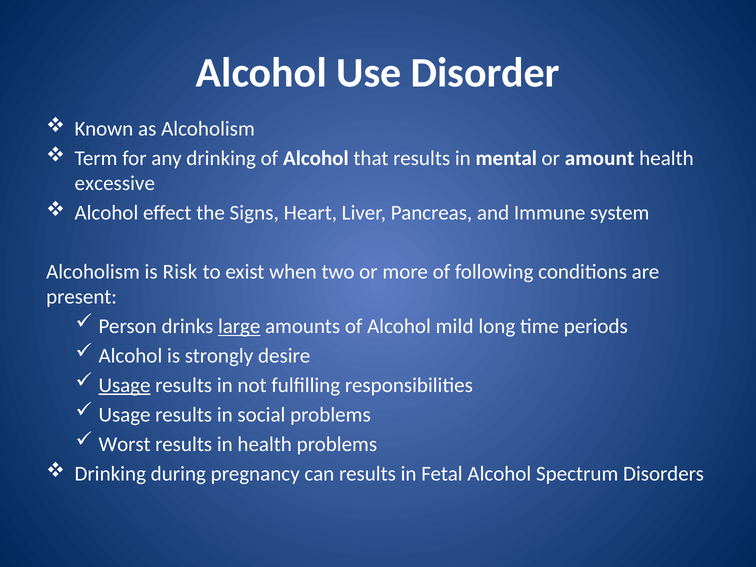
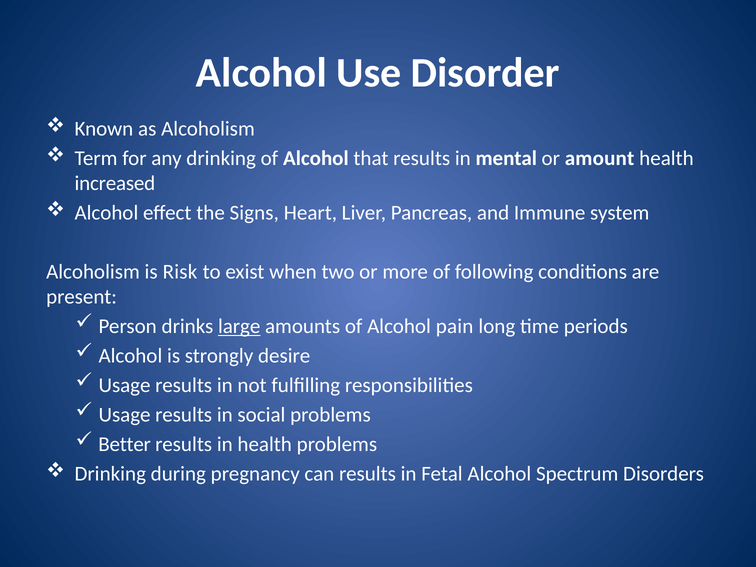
excessive: excessive -> increased (115, 183)
mild: mild -> pain (455, 326)
Usage underline: present -> none (125, 385)
Worst: Worst -> Better (125, 444)
